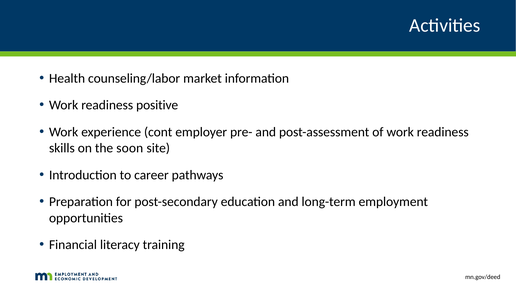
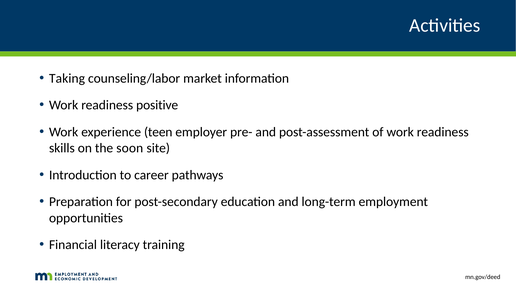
Health: Health -> Taking (67, 78)
cont: cont -> teen (158, 132)
